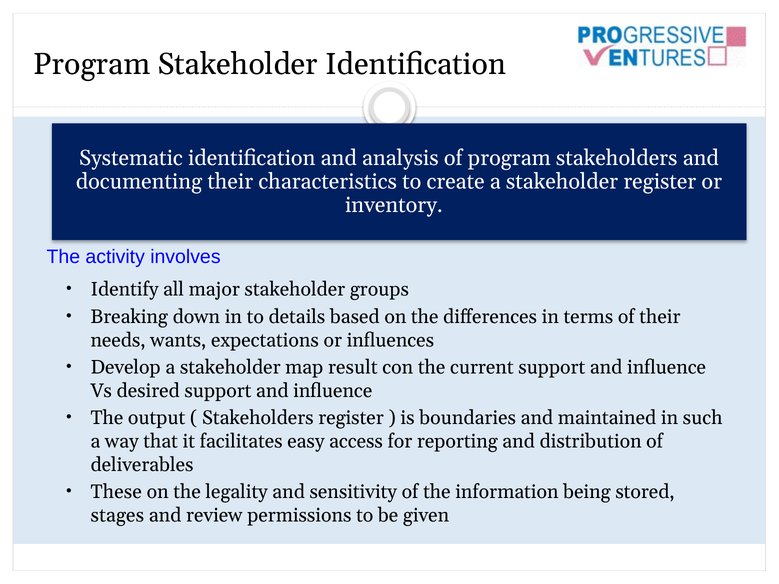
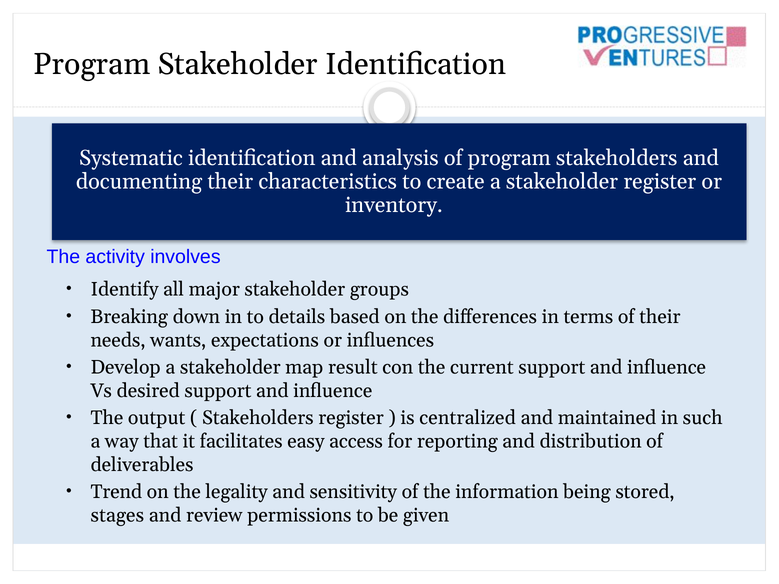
boundaries: boundaries -> centralized (468, 418)
These: These -> Trend (116, 492)
